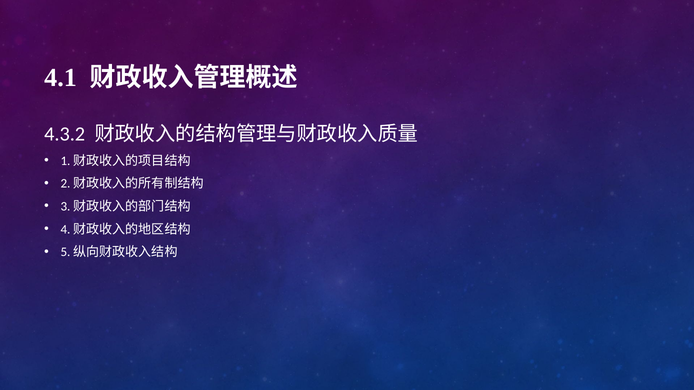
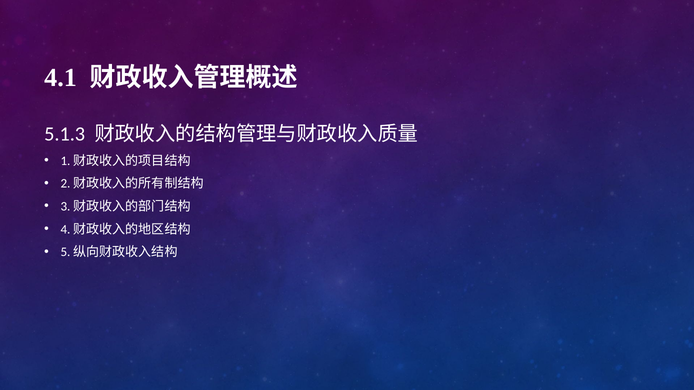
4.3.2: 4.3.2 -> 5.1.3 (65, 134)
